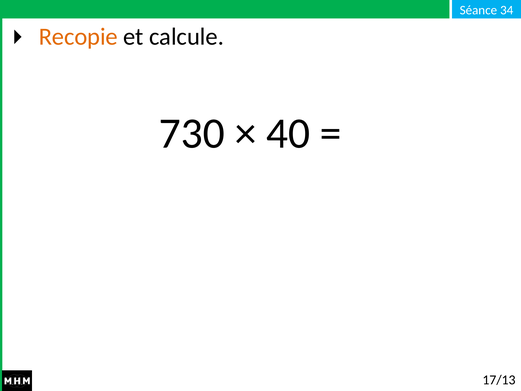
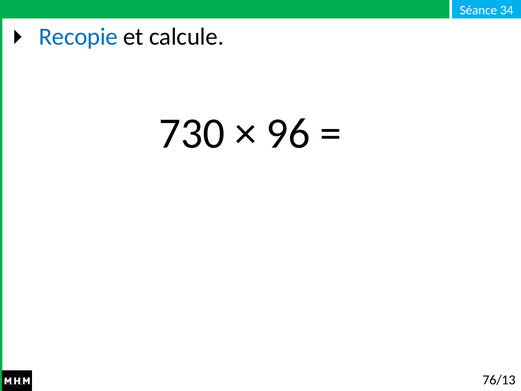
Recopie colour: orange -> blue (78, 37)
40: 40 -> 96 (288, 133)
17/13: 17/13 -> 76/13 (499, 380)
